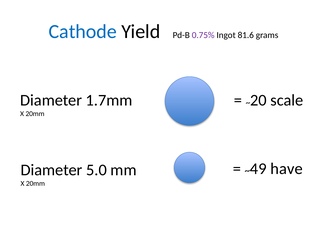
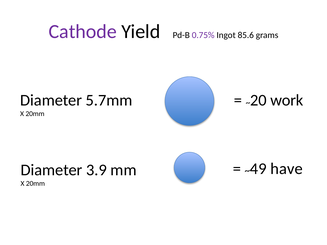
Cathode colour: blue -> purple (83, 32)
81.6: 81.6 -> 85.6 (246, 35)
1.7mm: 1.7mm -> 5.7mm (109, 100)
scale: scale -> work (287, 100)
5.0: 5.0 -> 3.9 (96, 170)
